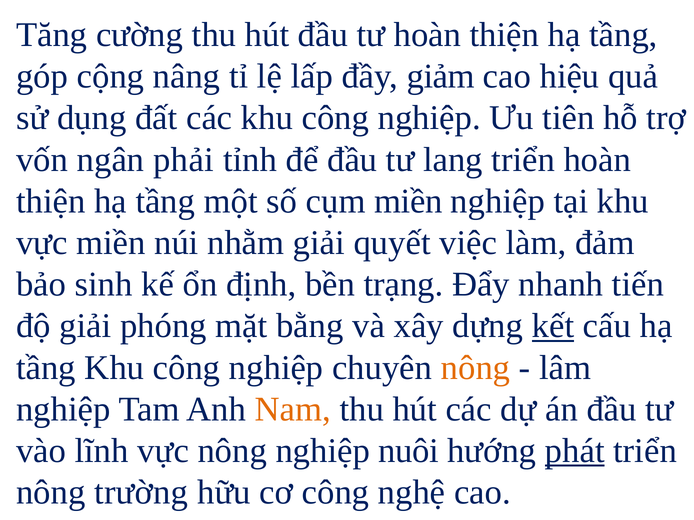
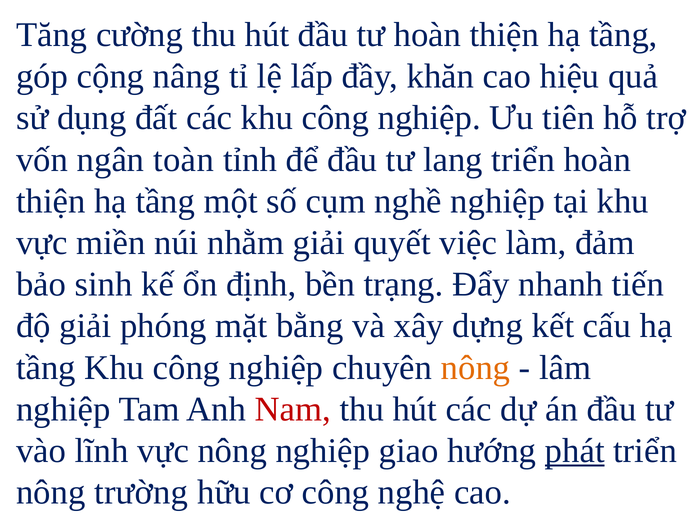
giảm: giảm -> khăn (440, 76)
phải: phải -> toàn (184, 160)
cụm miền: miền -> nghề (408, 201)
kết underline: present -> none (553, 326)
Nam colour: orange -> red (293, 410)
nuôi: nuôi -> giao (409, 451)
